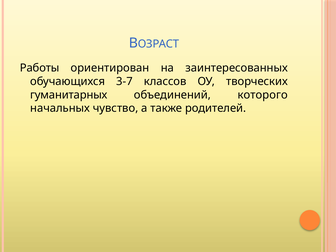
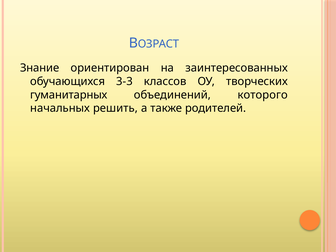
Работы: Работы -> Знание (40, 68)
3-7: 3-7 -> 3-3 (124, 81)
чувство: чувство -> решить (115, 108)
